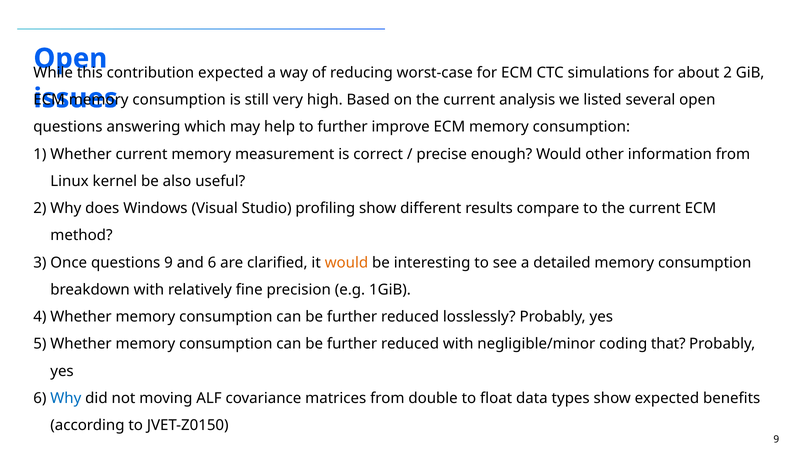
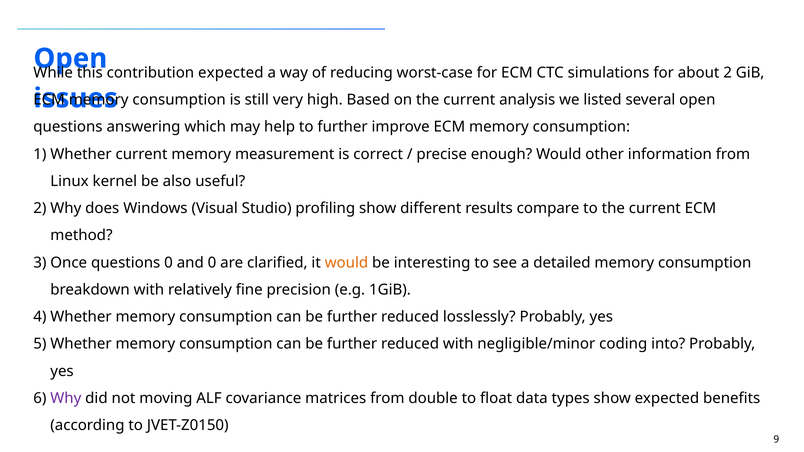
questions 9: 9 -> 0 (169, 263)
and 6: 6 -> 0 (212, 263)
that: that -> into (668, 344)
Why colour: blue -> purple (66, 398)
